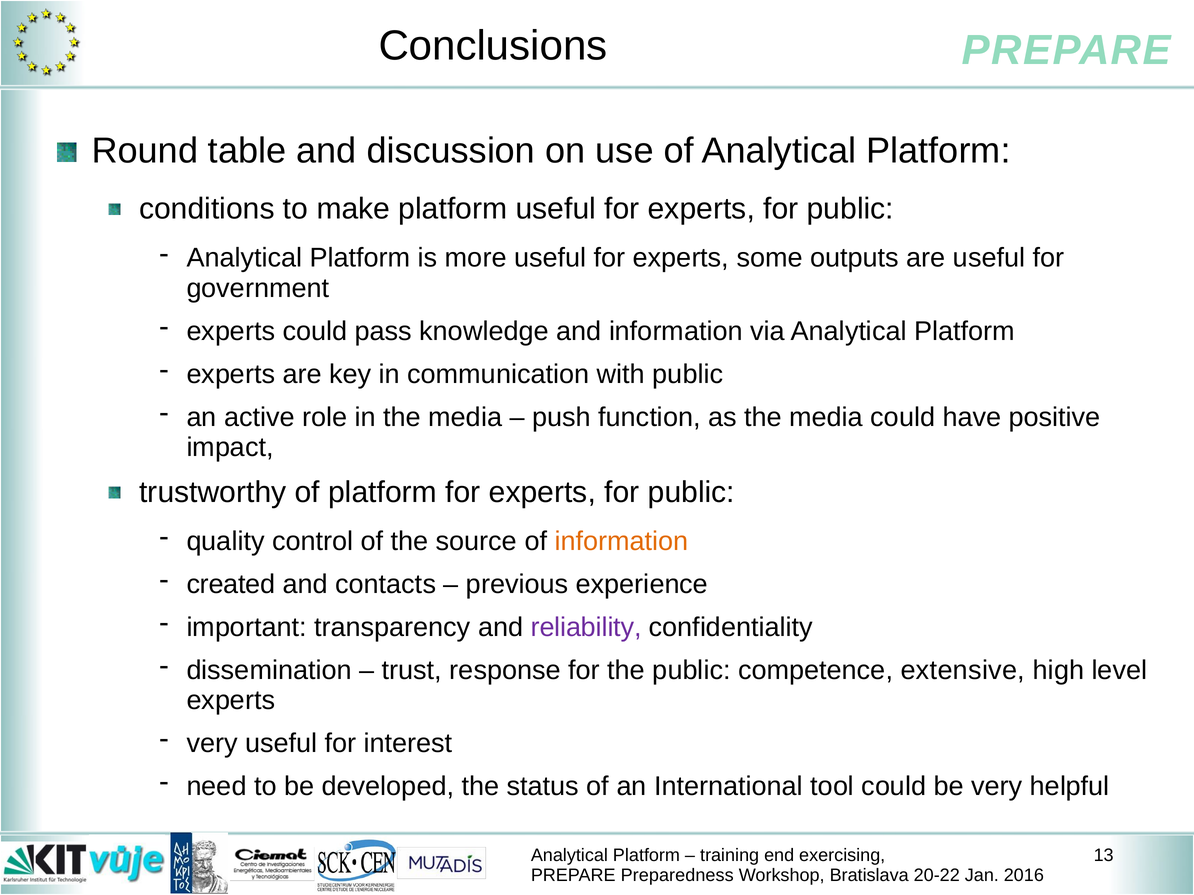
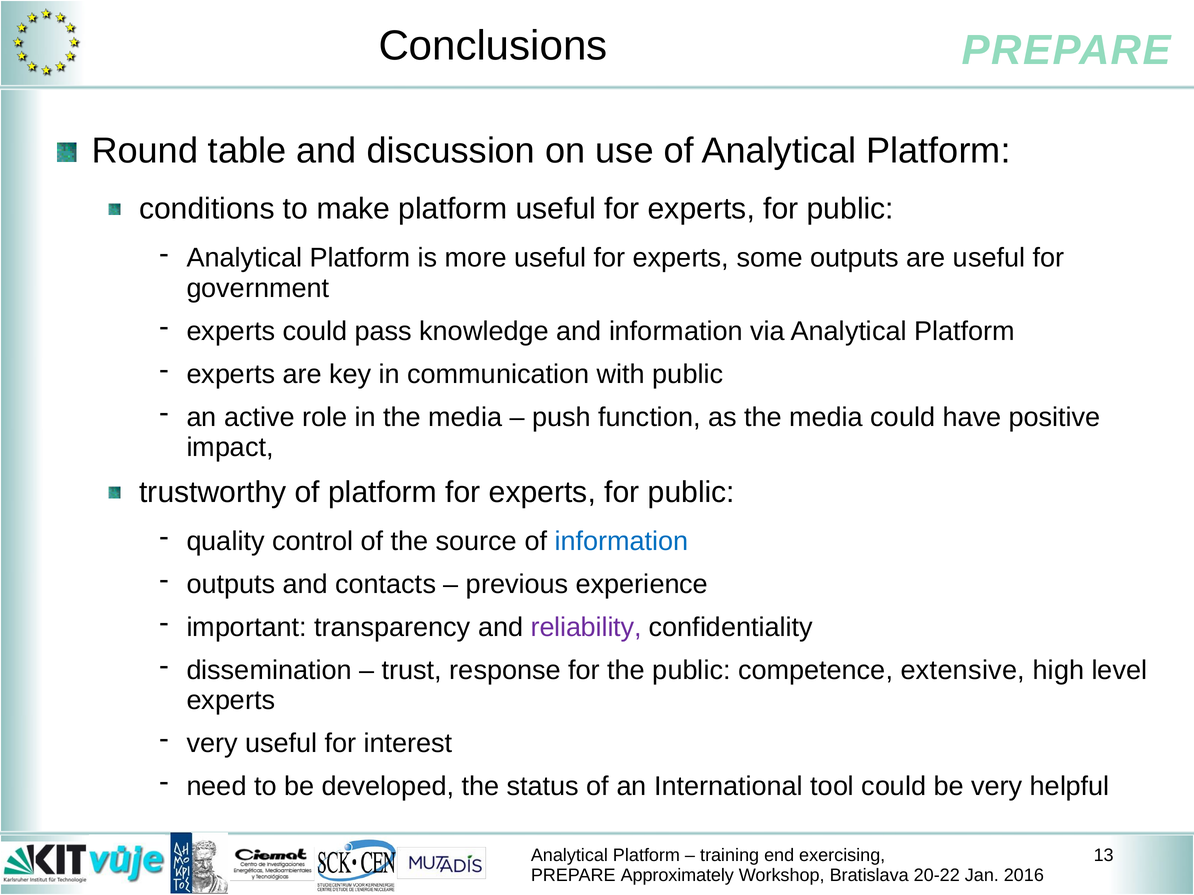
information colour: orange -> blue (621, 541)
created: created -> outputs (231, 584)
Preparedness: Preparedness -> Approximately (677, 876)
